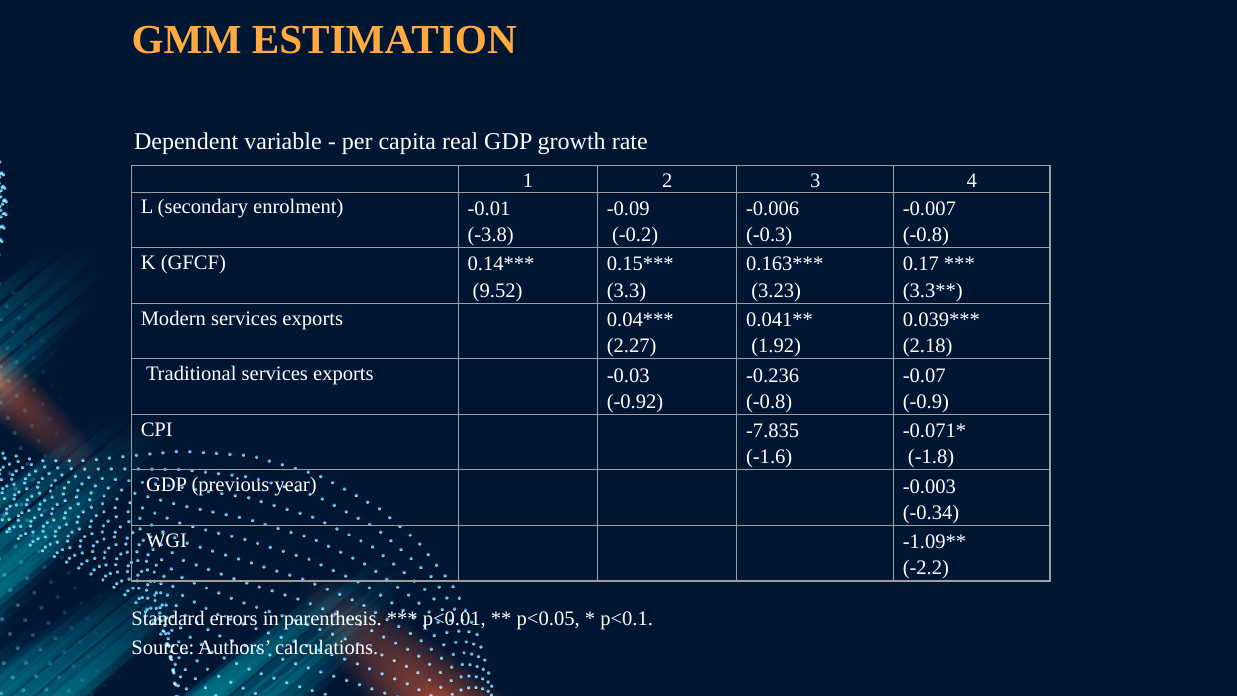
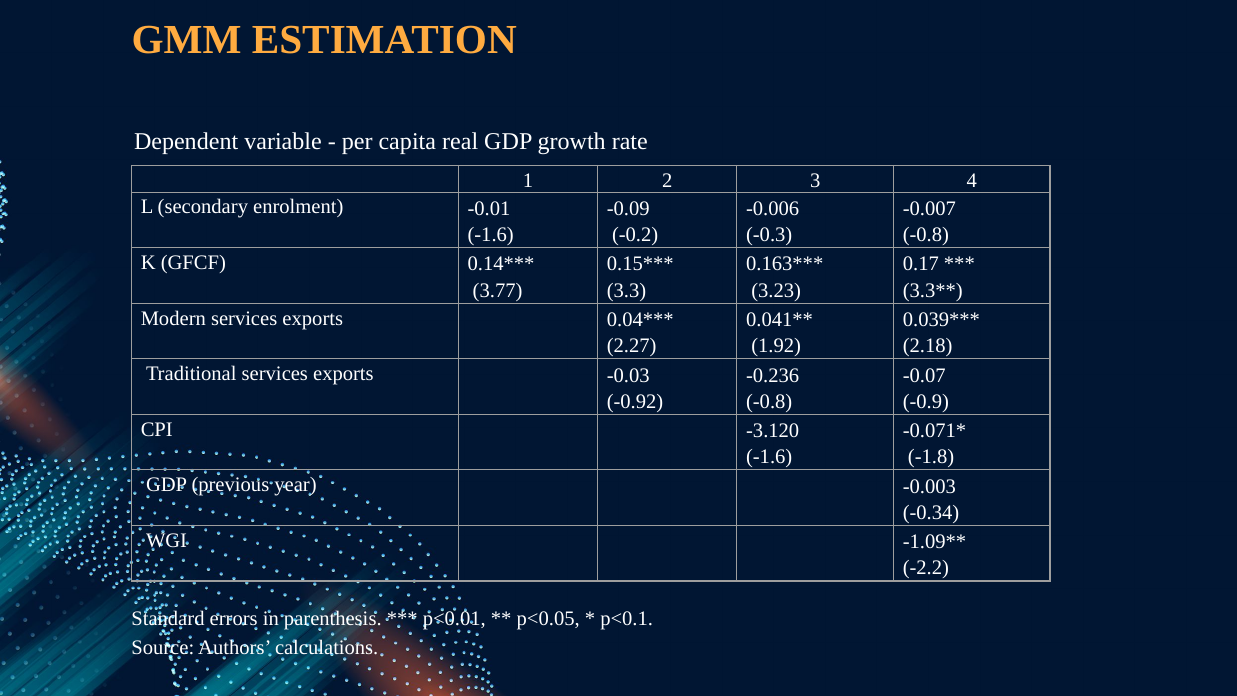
-3.8: -3.8 -> -1.6 (491, 235)
9.52: 9.52 -> 3.77 (498, 290)
-7.835: -7.835 -> -3.120 (773, 431)
